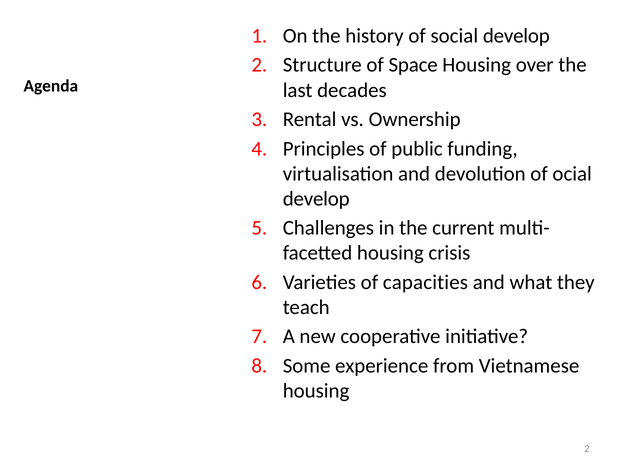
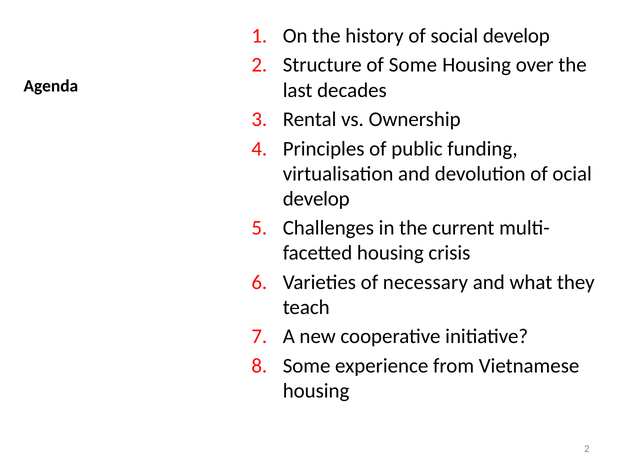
of Space: Space -> Some (413, 65)
capacities: capacities -> necessary (425, 282)
